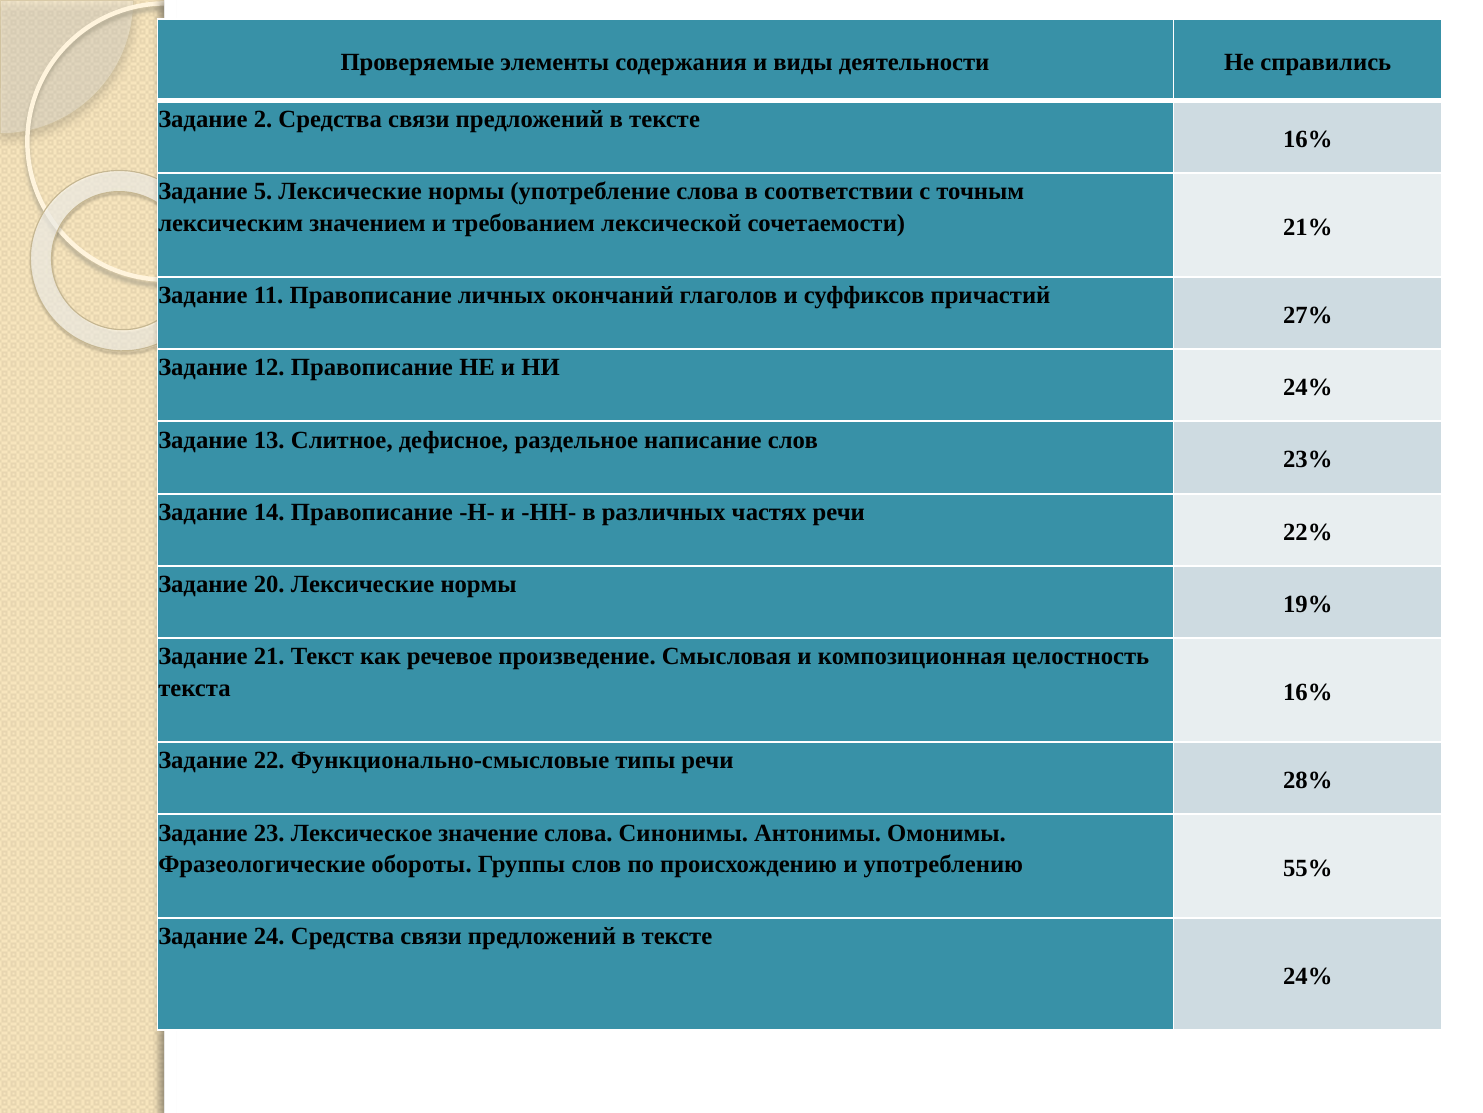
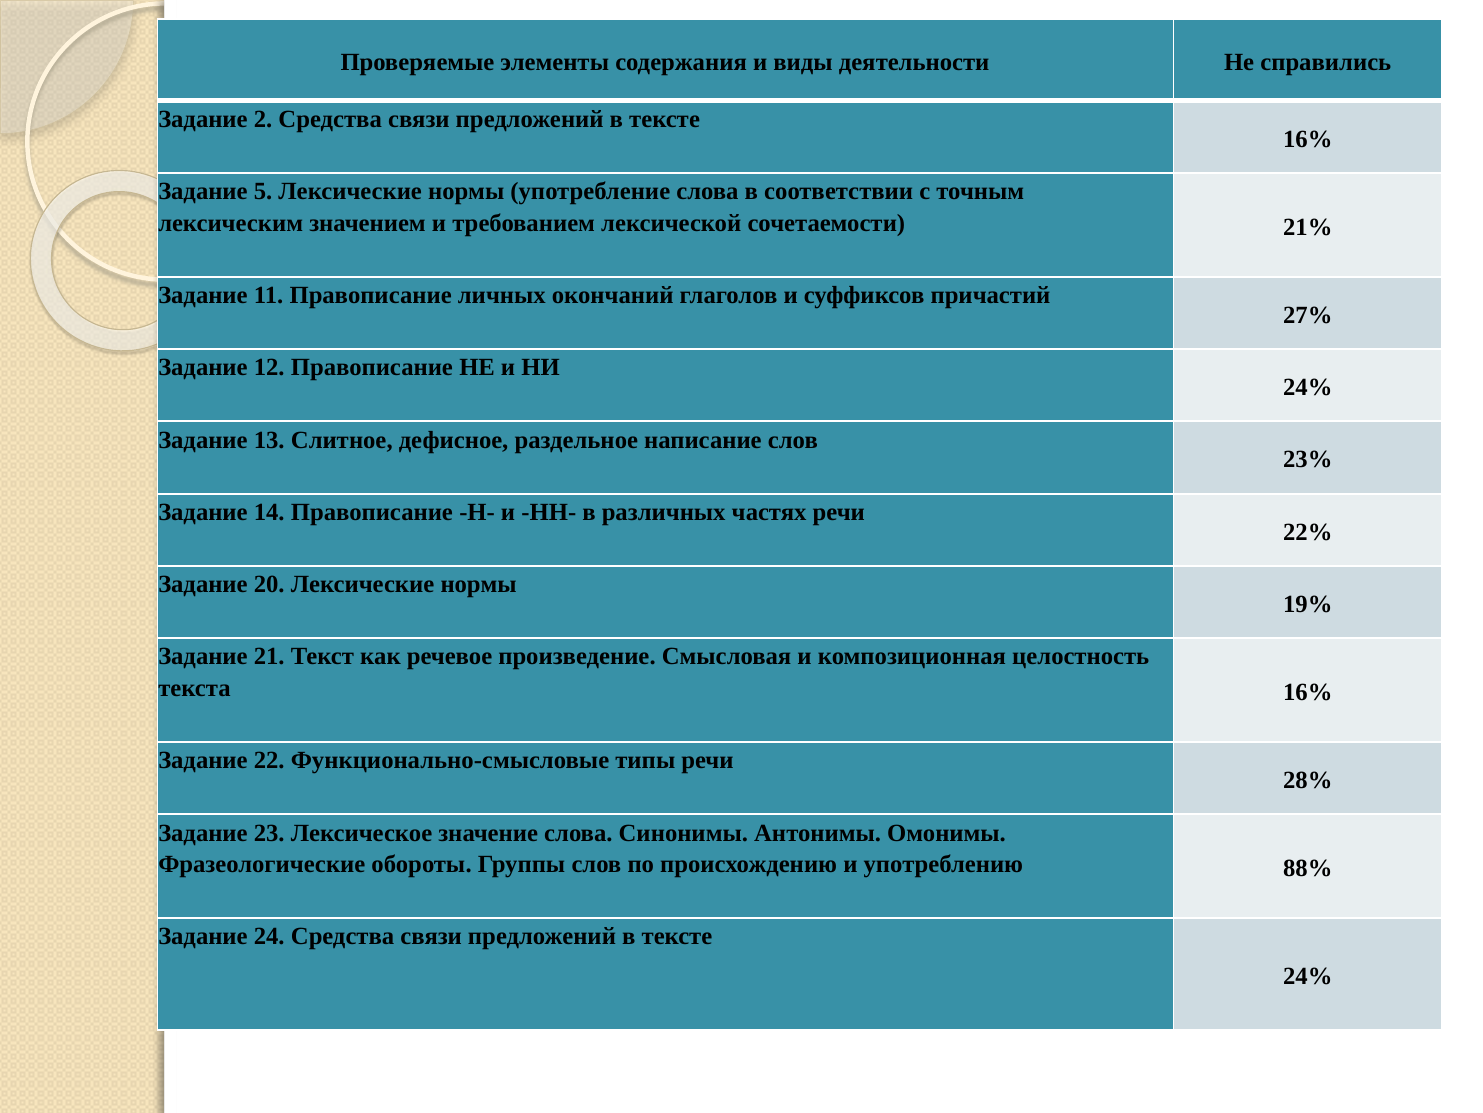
55%: 55% -> 88% (1308, 868)
